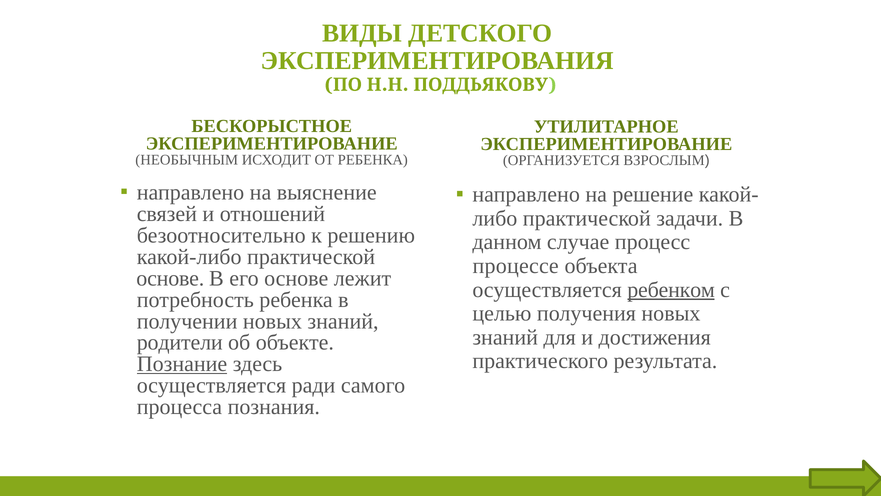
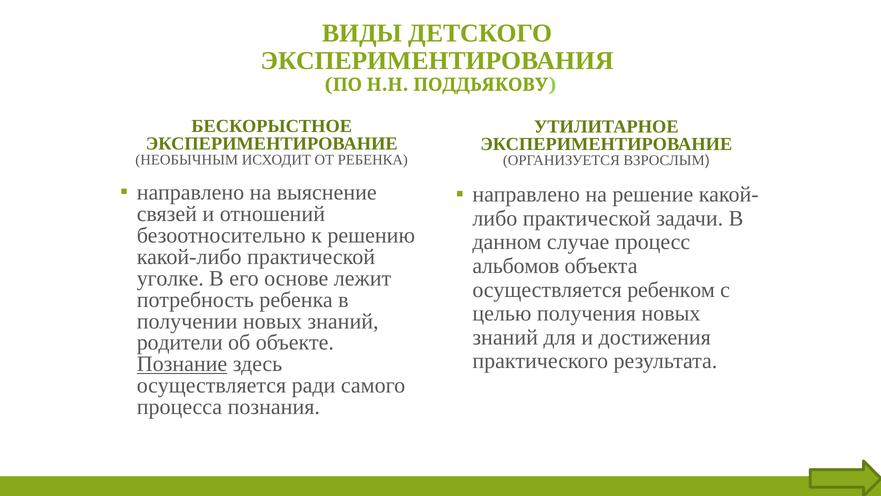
процессе: процессе -> альбомов (516, 266)
основе: основе -> уголке (170, 278)
ребенком underline: present -> none (671, 290)
